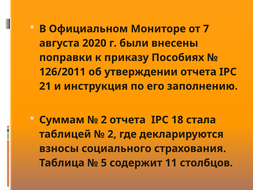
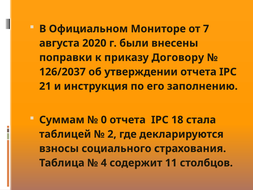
Пособиях: Пособиях -> Договору (178, 57)
126/2011: 126/2011 -> 126/2037 (62, 72)
2: 2 -> 0 (104, 120)
5: 5 -> 4 (104, 163)
